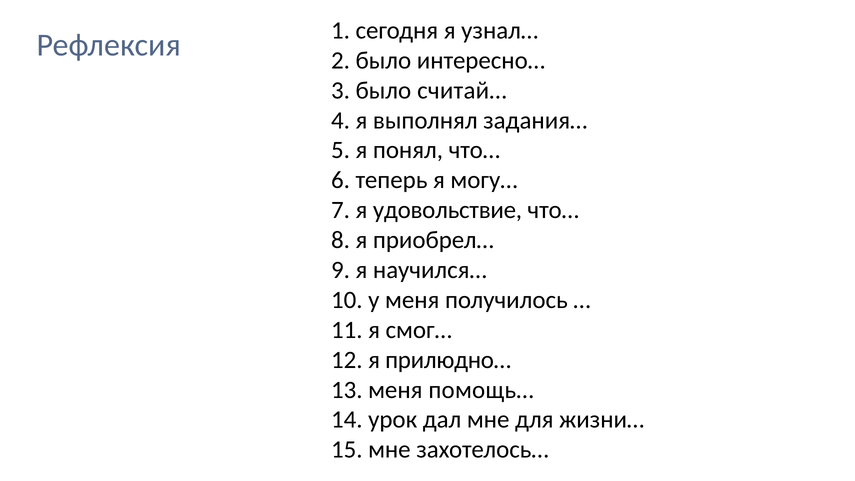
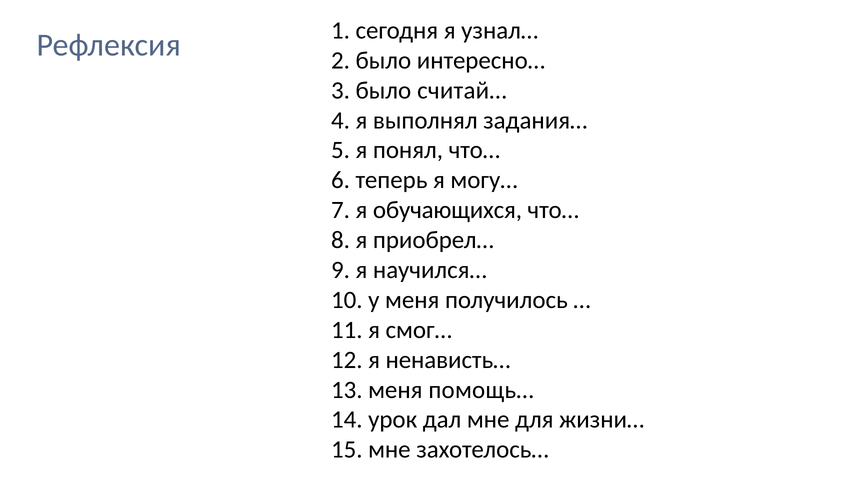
удовольствие: удовольствие -> обучающихся (447, 210)
прилюдно…: прилюдно… -> ненависть… (448, 360)
